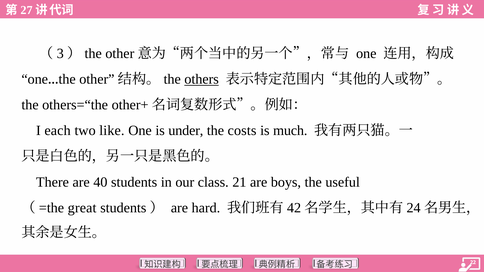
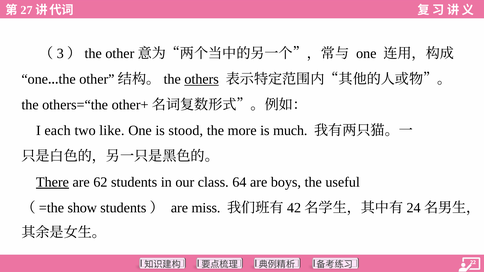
under: under -> stood (186, 131)
costs: costs -> more (242, 131)
There underline: none -> present (52, 182)
40: 40 -> 62 (100, 182)
21: 21 -> 64 (239, 182)
great: great -> show (82, 208)
hard: hard -> miss (206, 208)
